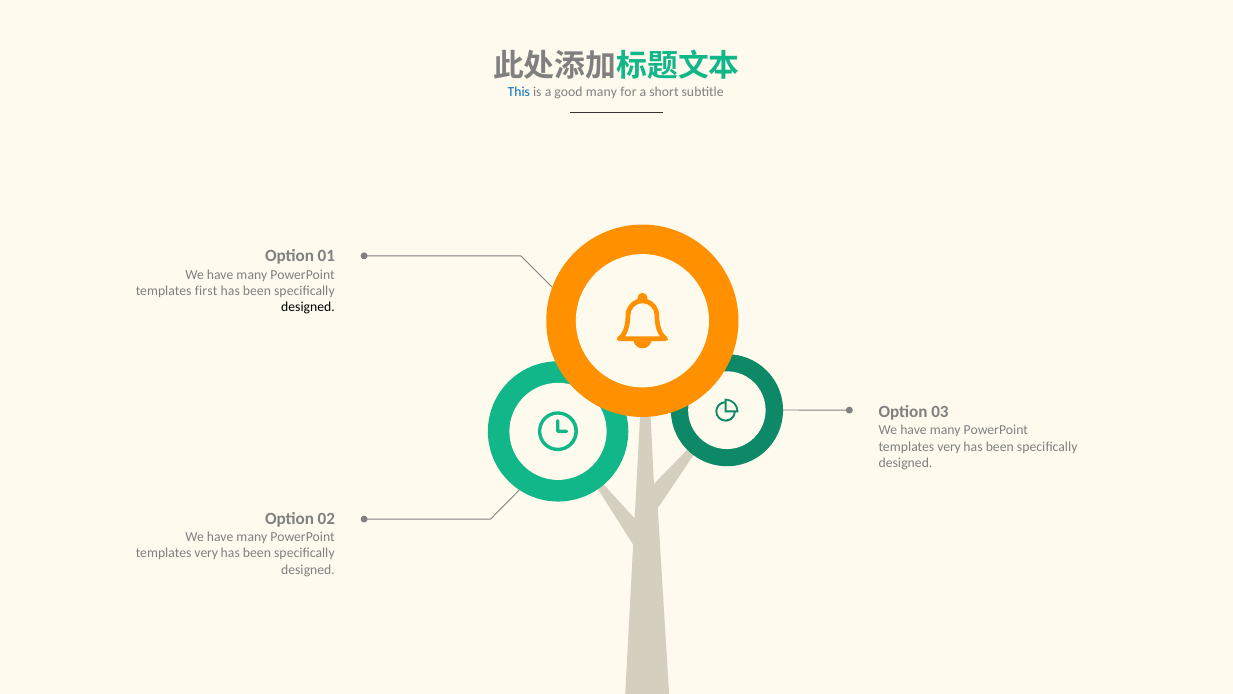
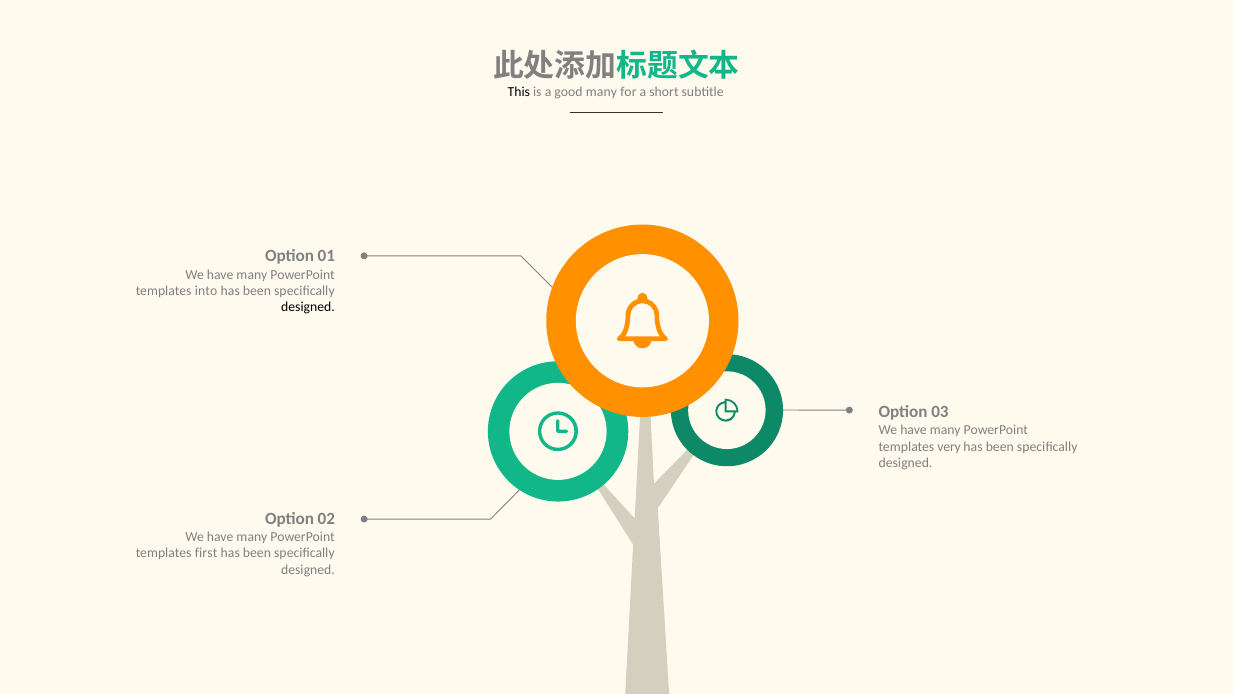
This colour: blue -> black (519, 92)
first: first -> into (206, 291)
very: very -> first (206, 553)
